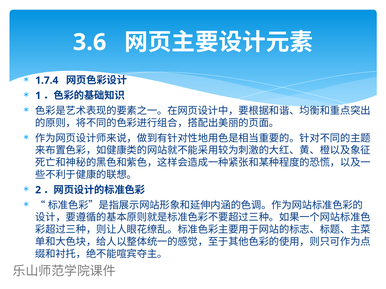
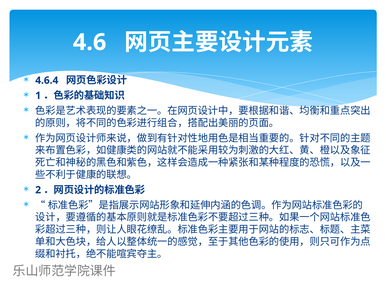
3.6: 3.6 -> 4.6 (90, 42)
1.7.4: 1.7.4 -> 4.6.4 (47, 81)
